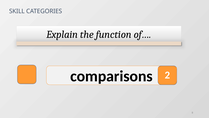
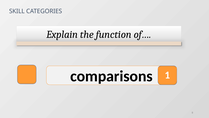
2: 2 -> 1 (167, 75)
